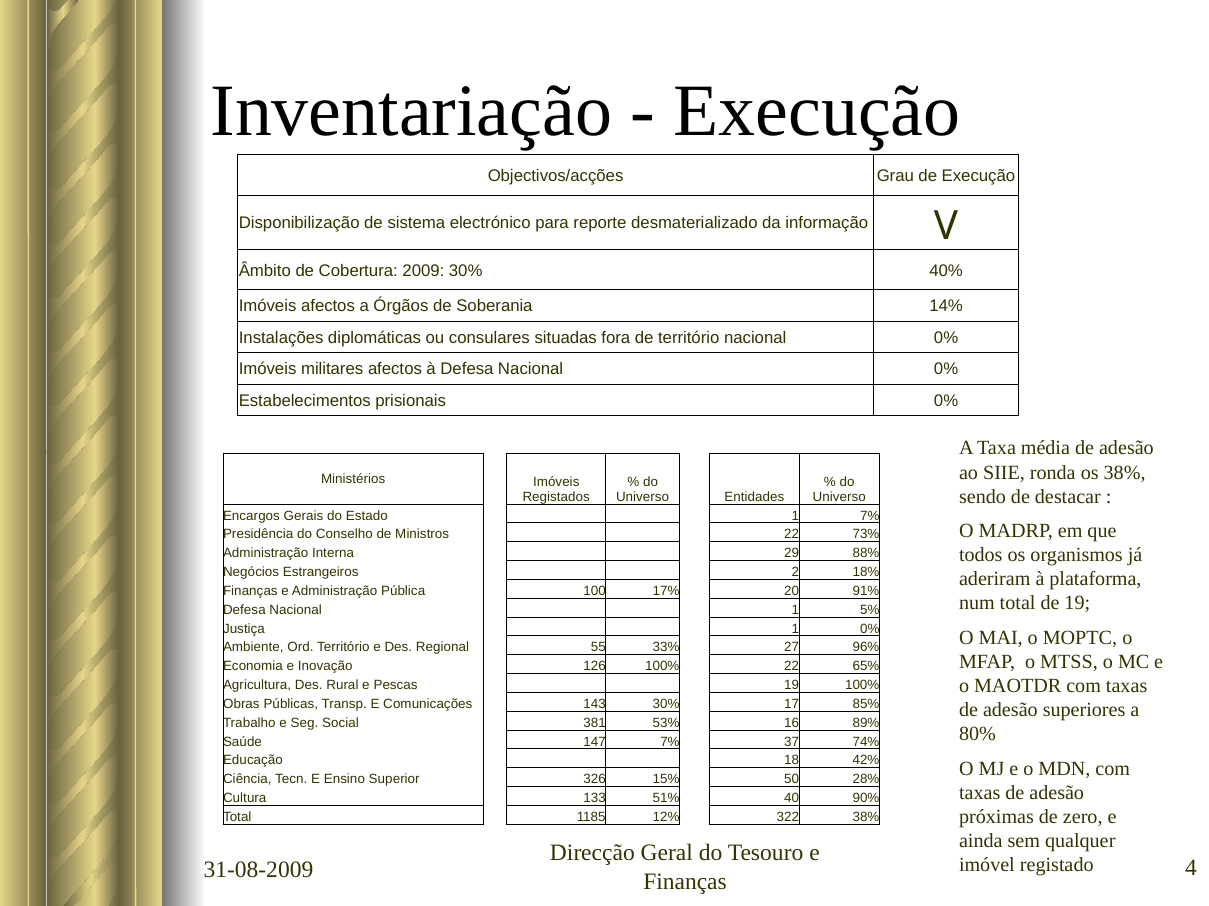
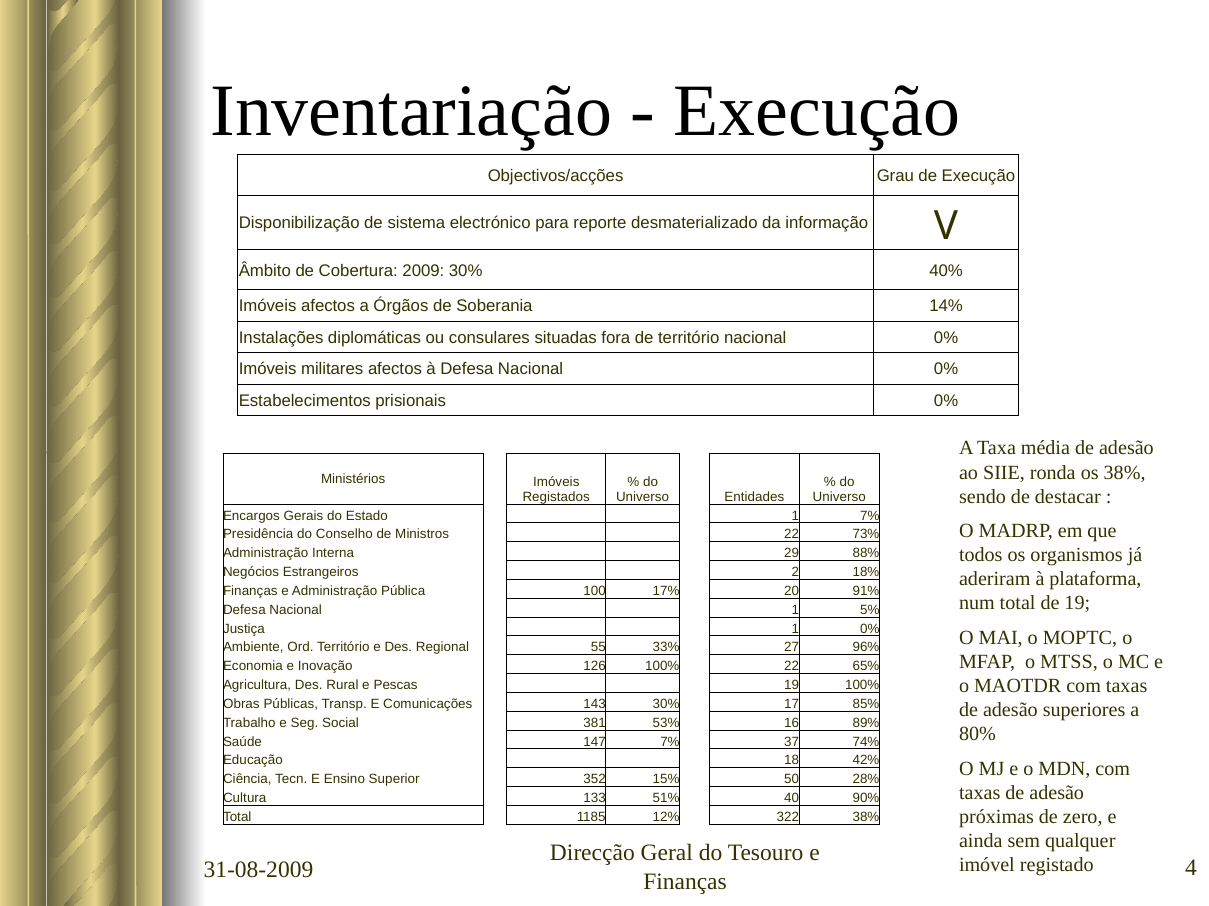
326: 326 -> 352 (595, 780)
